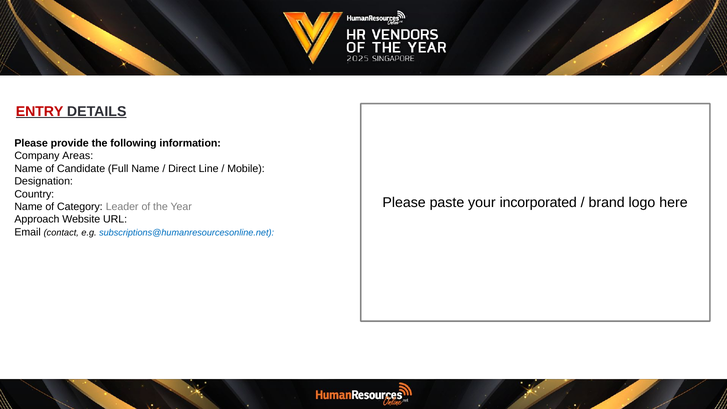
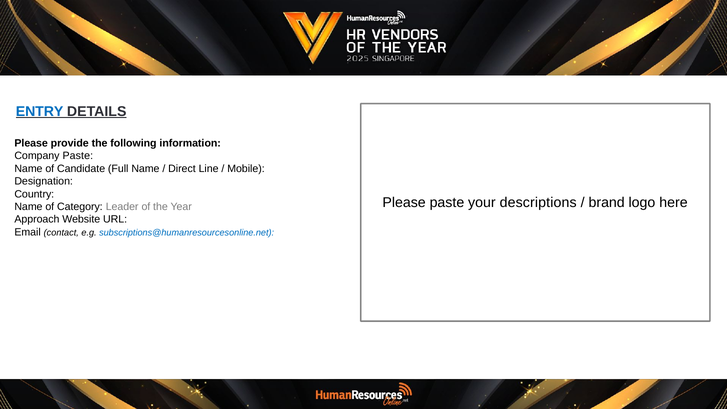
ENTRY colour: red -> blue (40, 111)
Company Areas: Areas -> Paste (78, 156)
incorporated: incorporated -> descriptions (538, 202)
